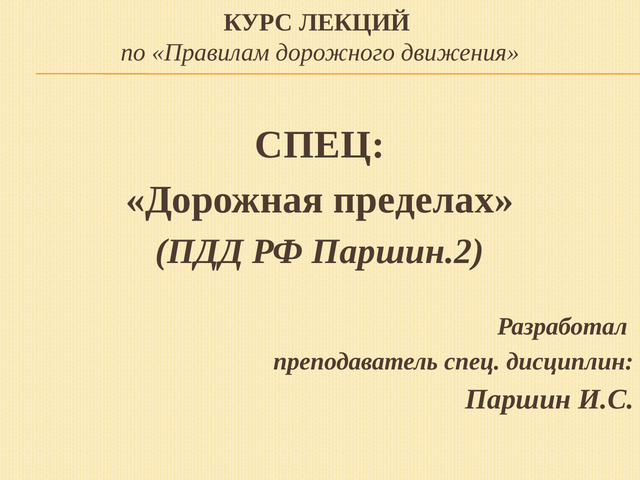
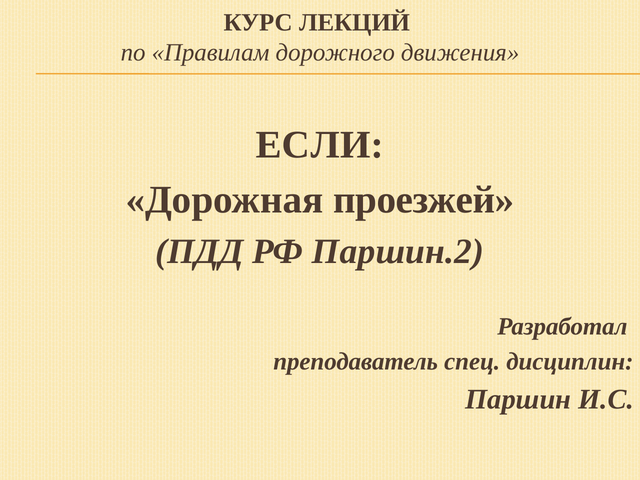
СПЕЦ: СПЕЦ -> ЕСЛИ (320, 145)
пределах: пределах -> проезжей (424, 200)
